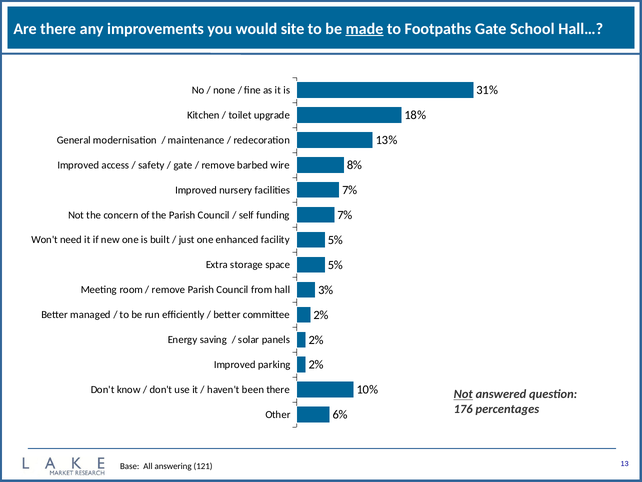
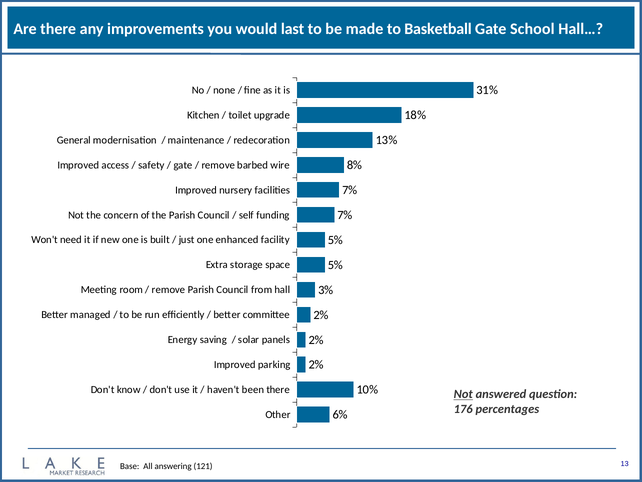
site: site -> last (293, 29)
made underline: present -> none (365, 29)
Footpaths: Footpaths -> Basketball (438, 29)
